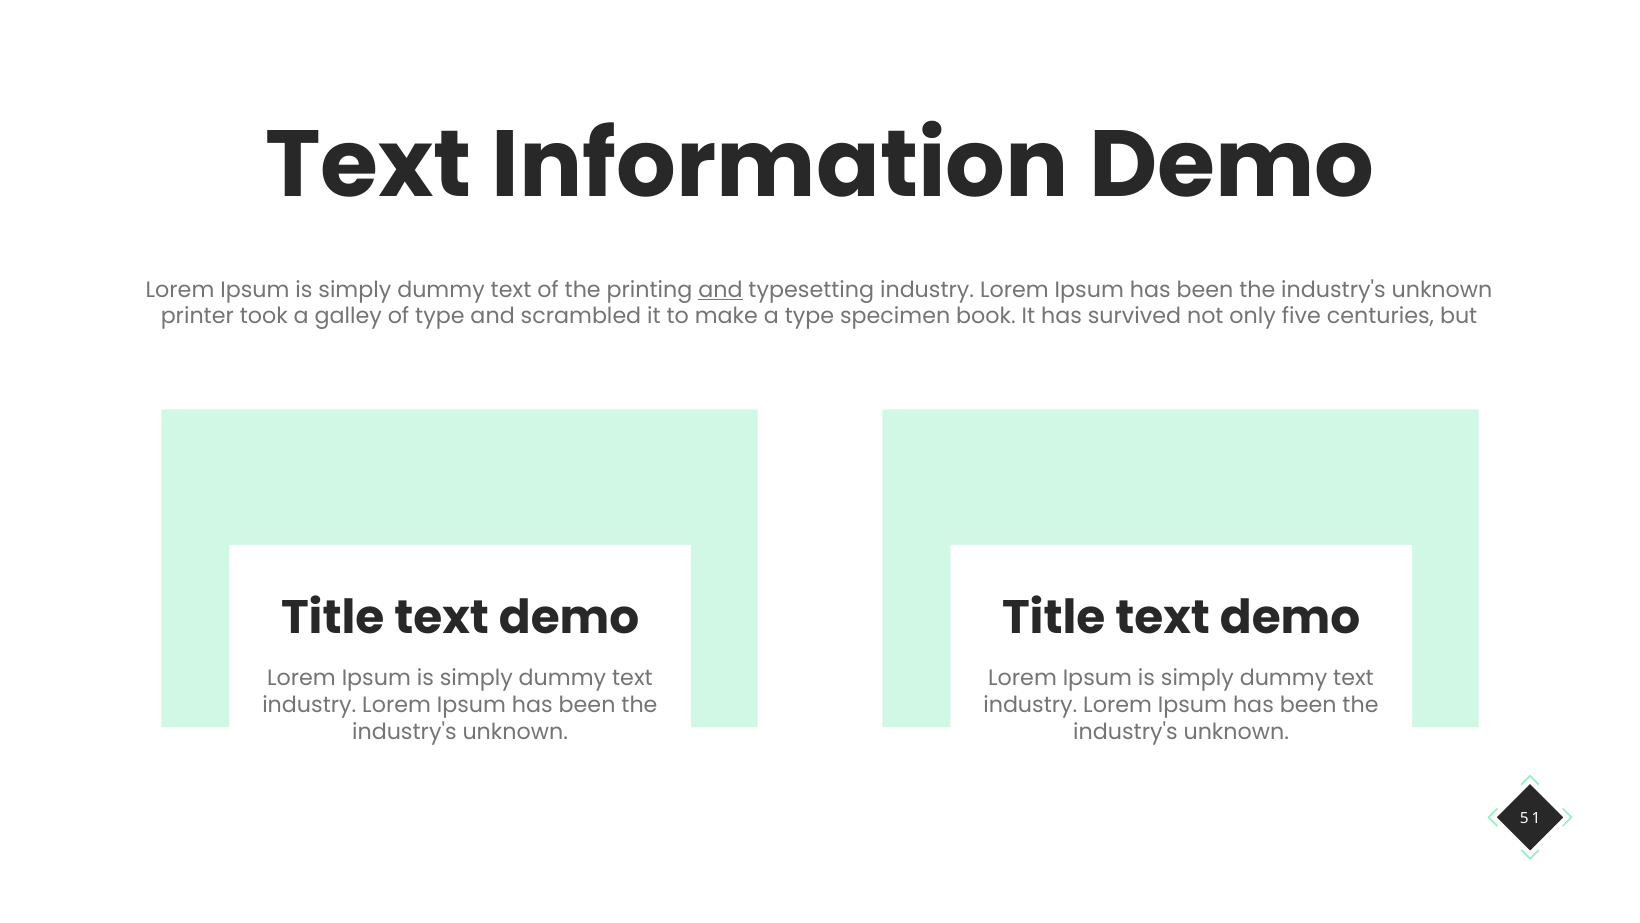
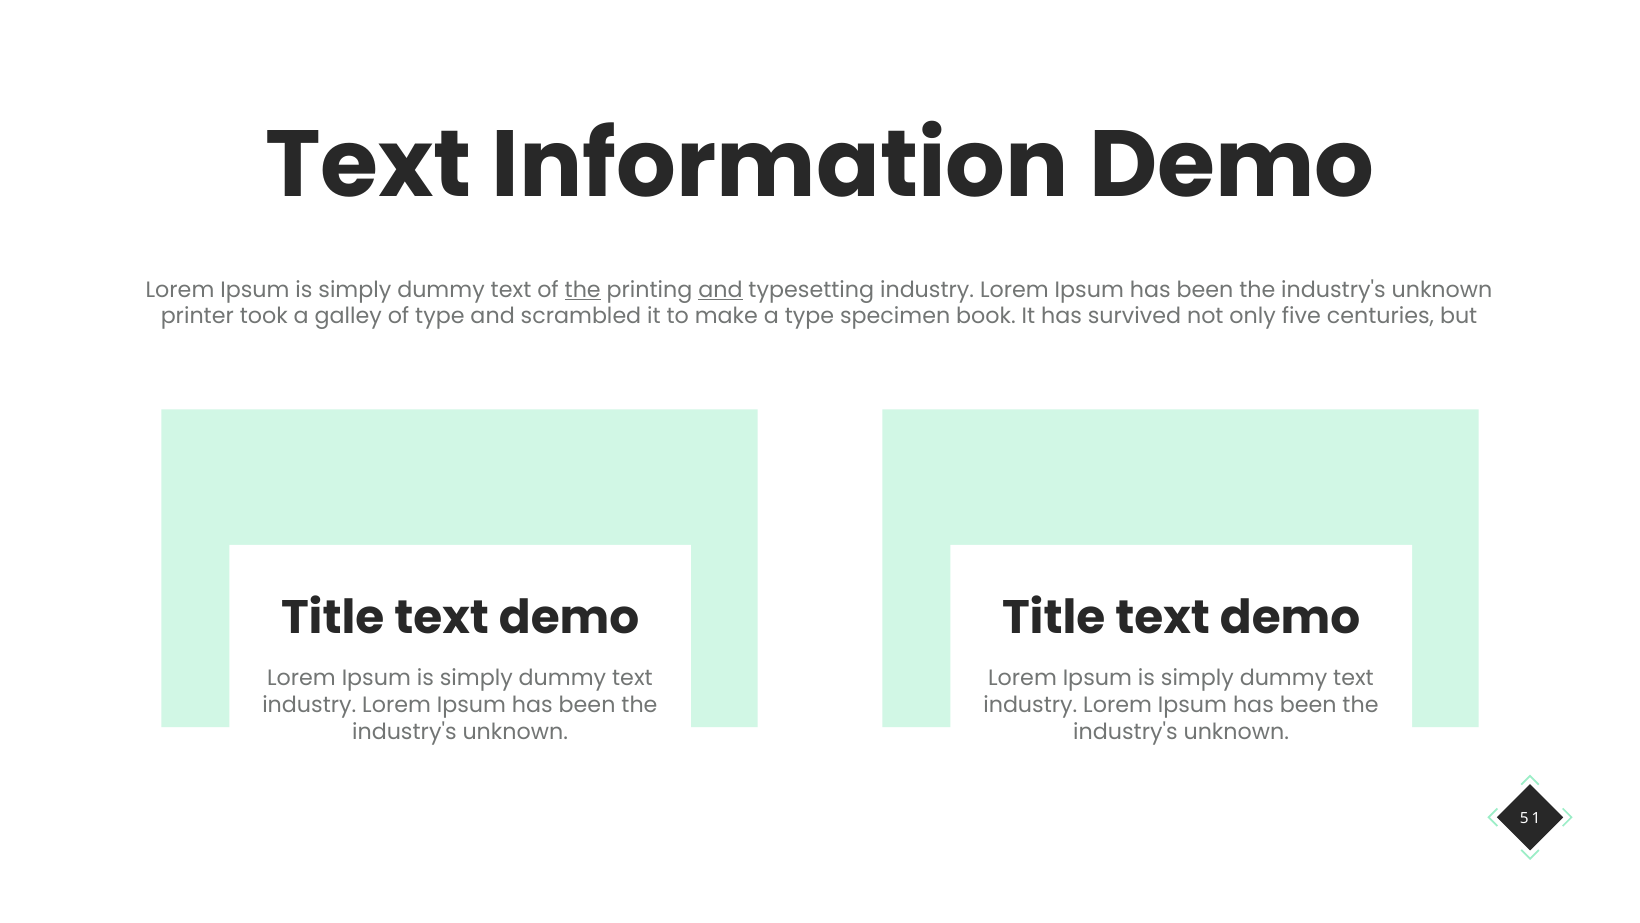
the underline: none -> present (583, 290)
